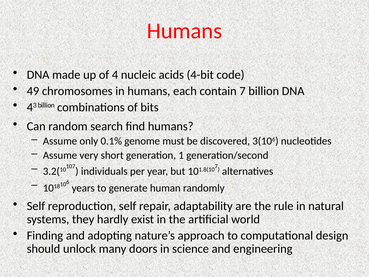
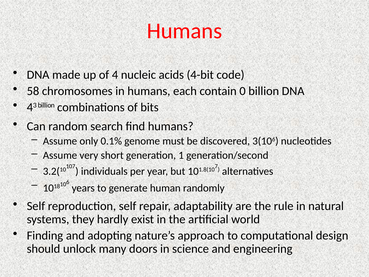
49: 49 -> 58 (33, 91)
contain 7: 7 -> 0 (242, 91)
